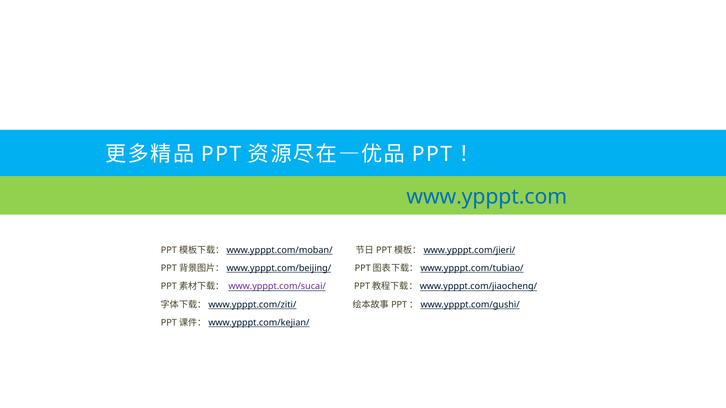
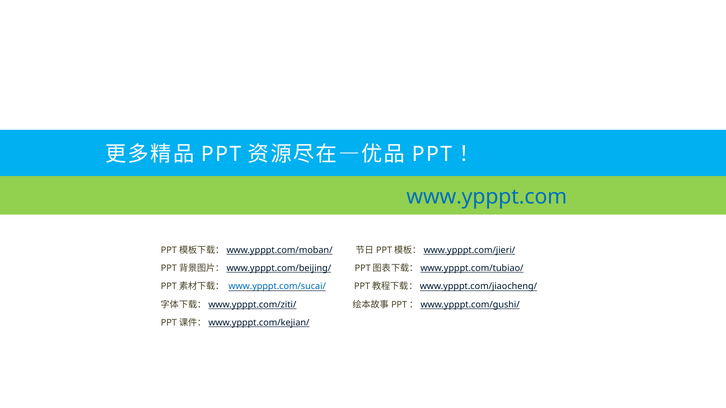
www.ypppt.com/sucai/ colour: purple -> blue (277, 287)
